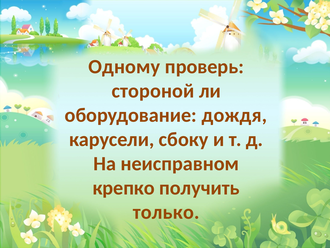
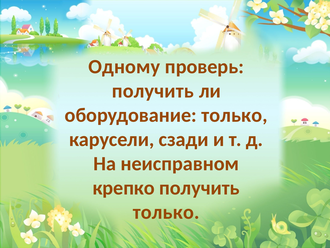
стороной: стороной -> получить (153, 91)
оборудование дождя: дождя -> только (234, 115)
сбоку: сбоку -> сзади (184, 139)
